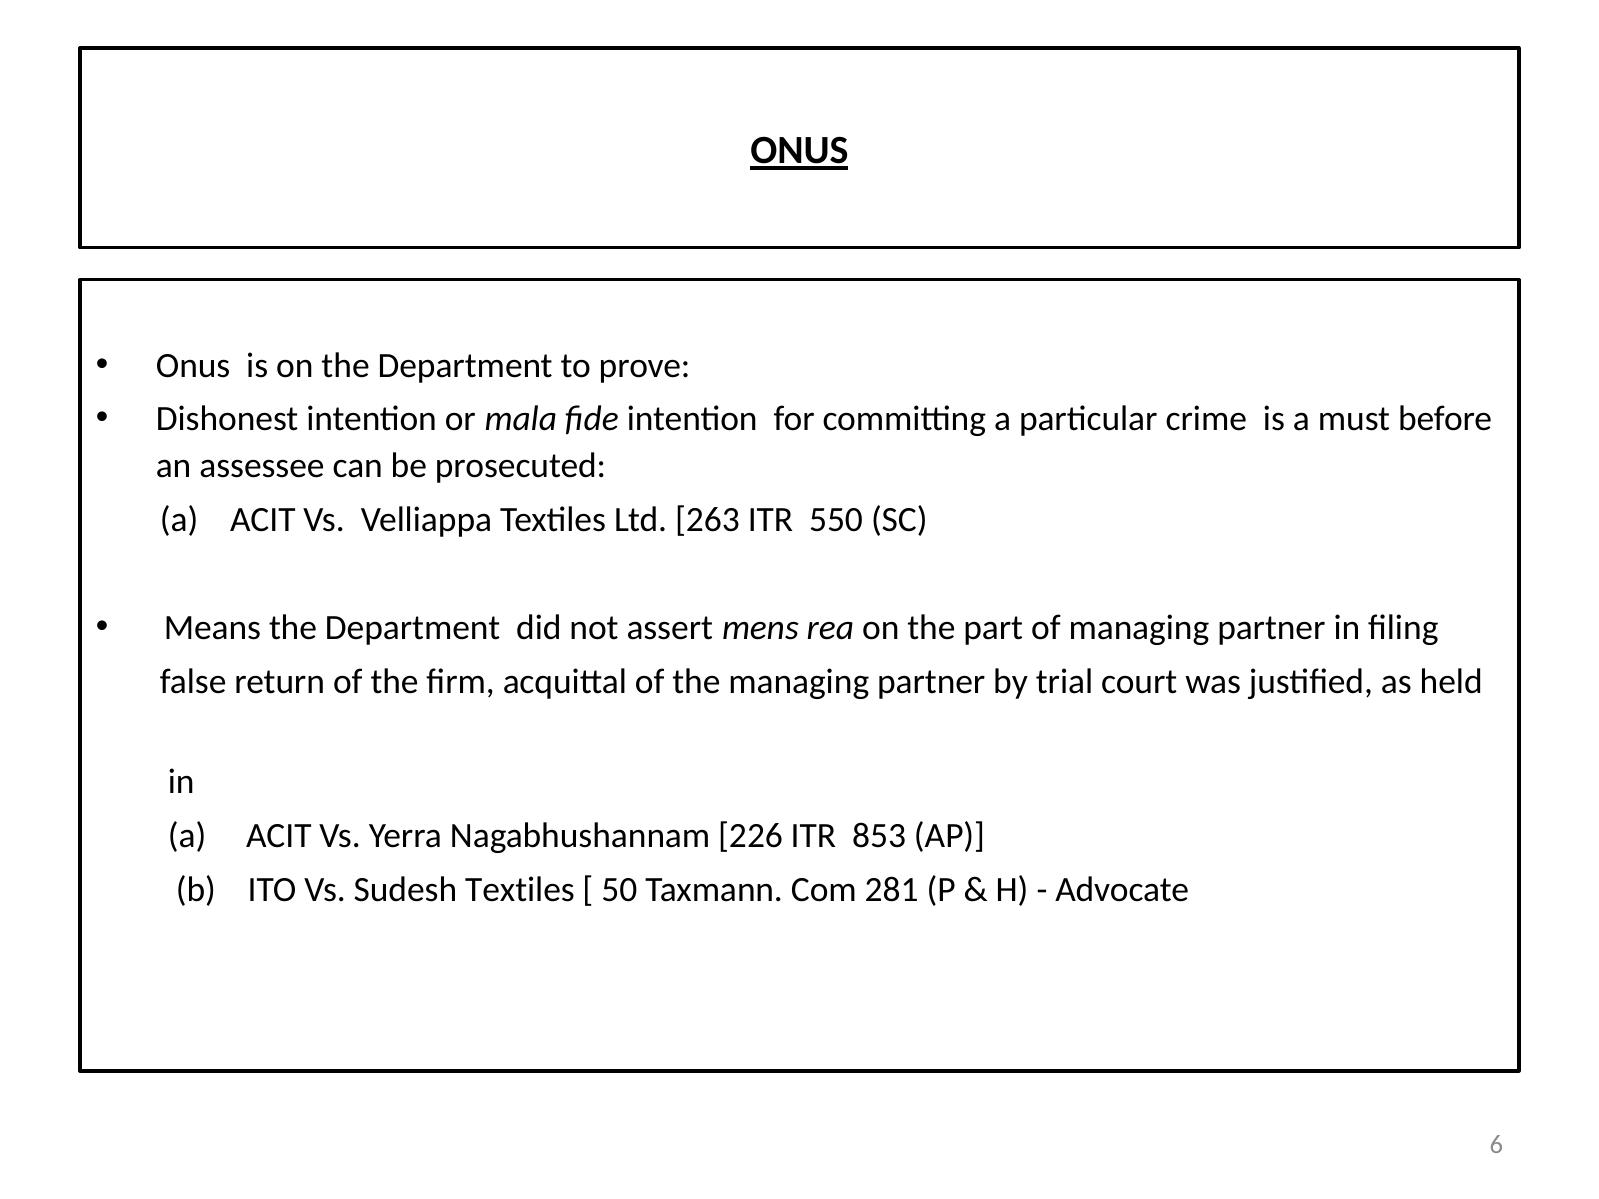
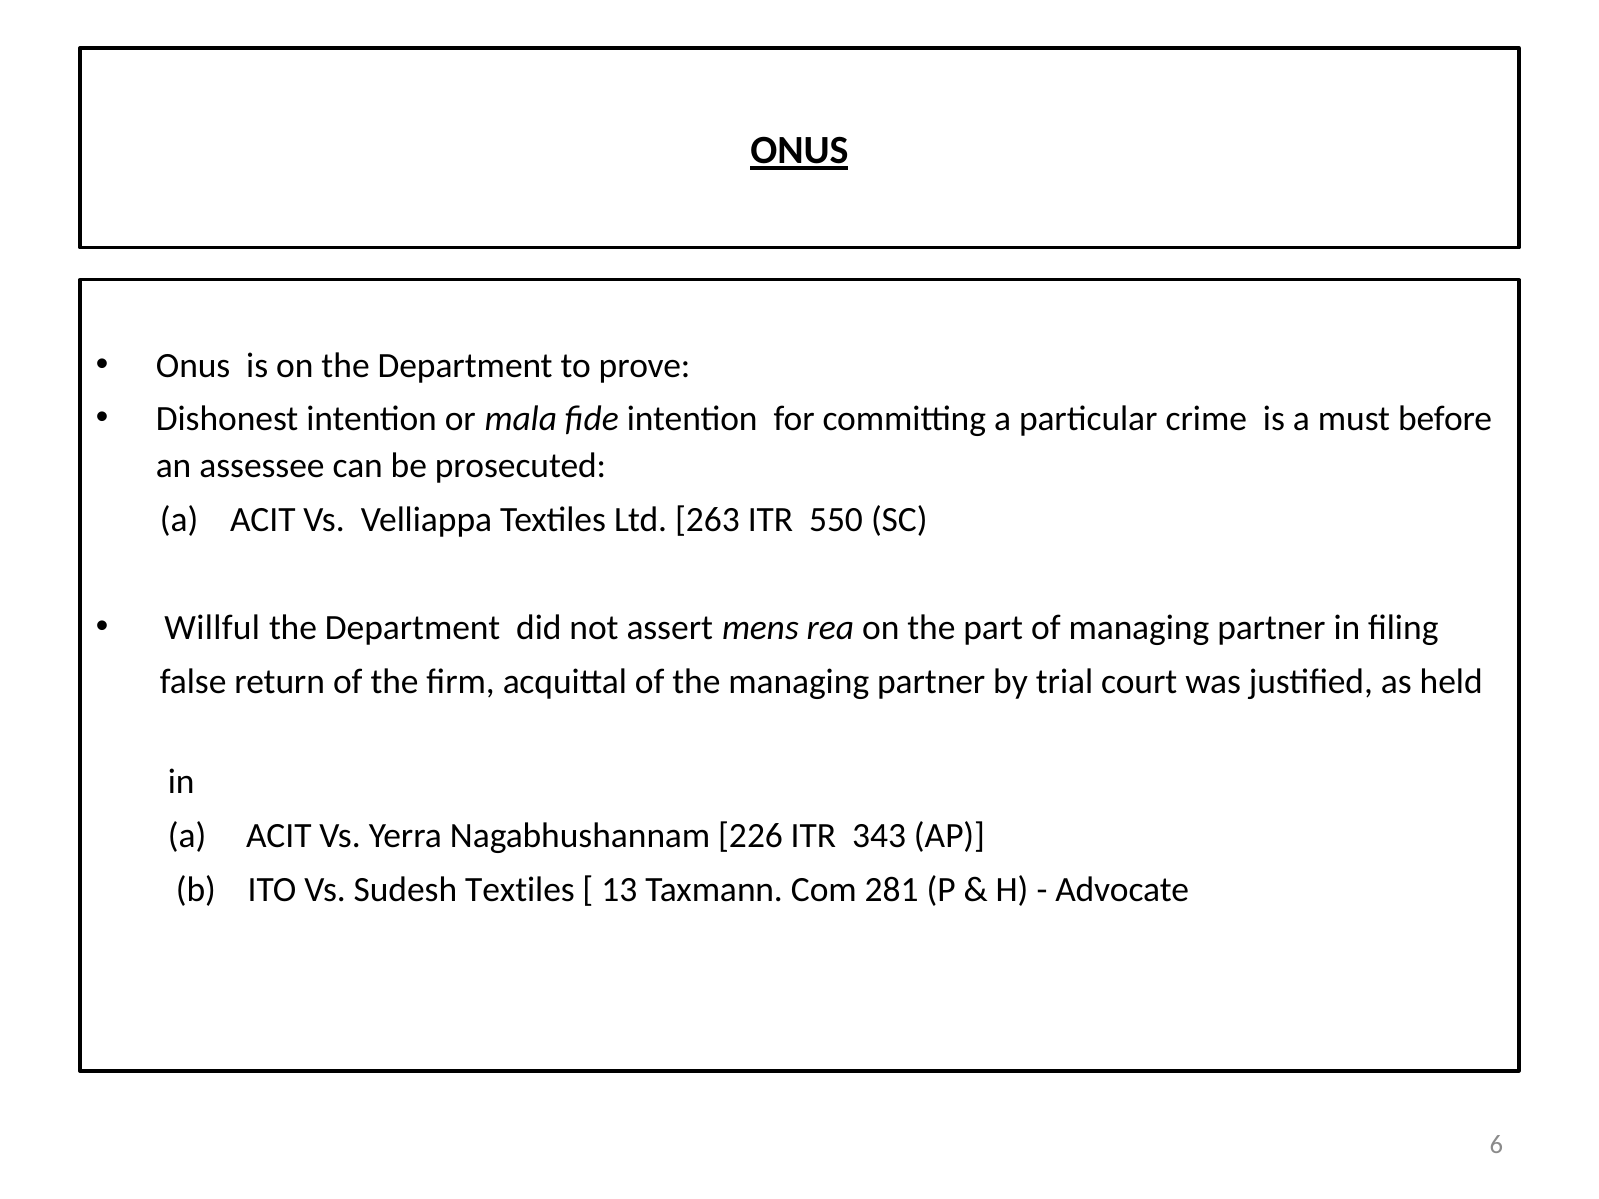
Means: Means -> Willful (212, 628)
853: 853 -> 343 (879, 836)
50: 50 -> 13 (619, 890)
